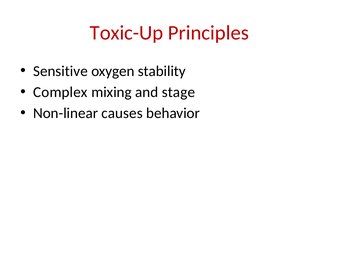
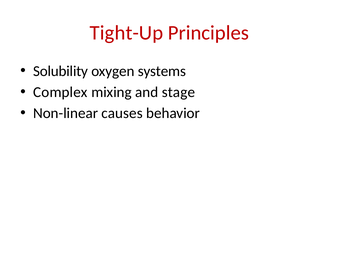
Toxic-Up: Toxic-Up -> Tight-Up (126, 33)
Sensitive: Sensitive -> Solubility (61, 71)
stability: stability -> systems (162, 71)
